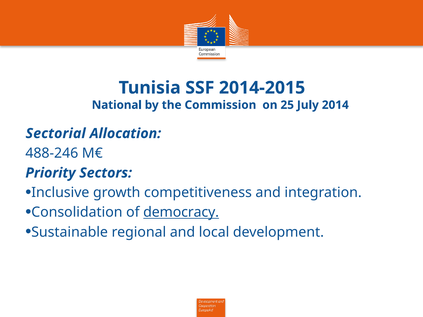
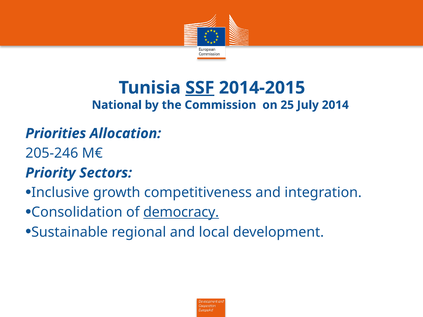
SSF underline: none -> present (200, 88)
Sectorial: Sectorial -> Priorities (56, 134)
488-246: 488-246 -> 205-246 (52, 153)
